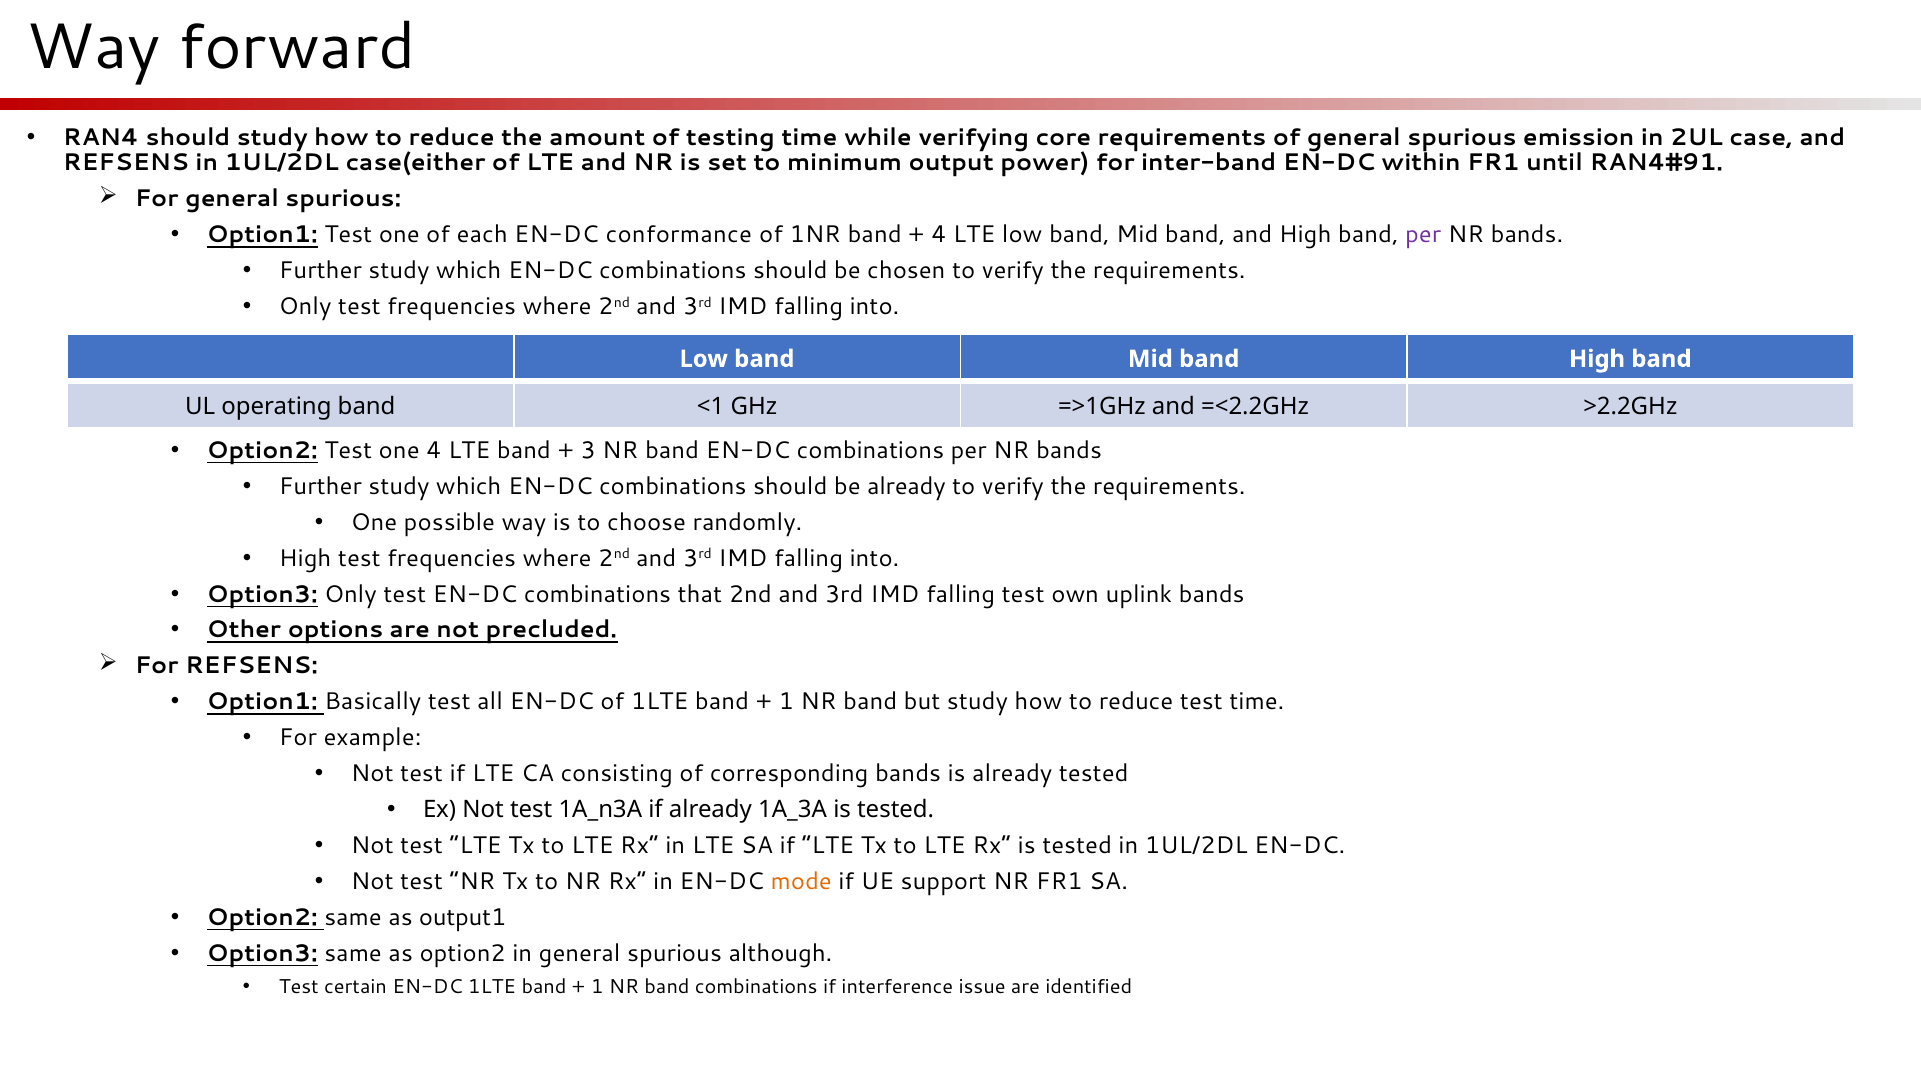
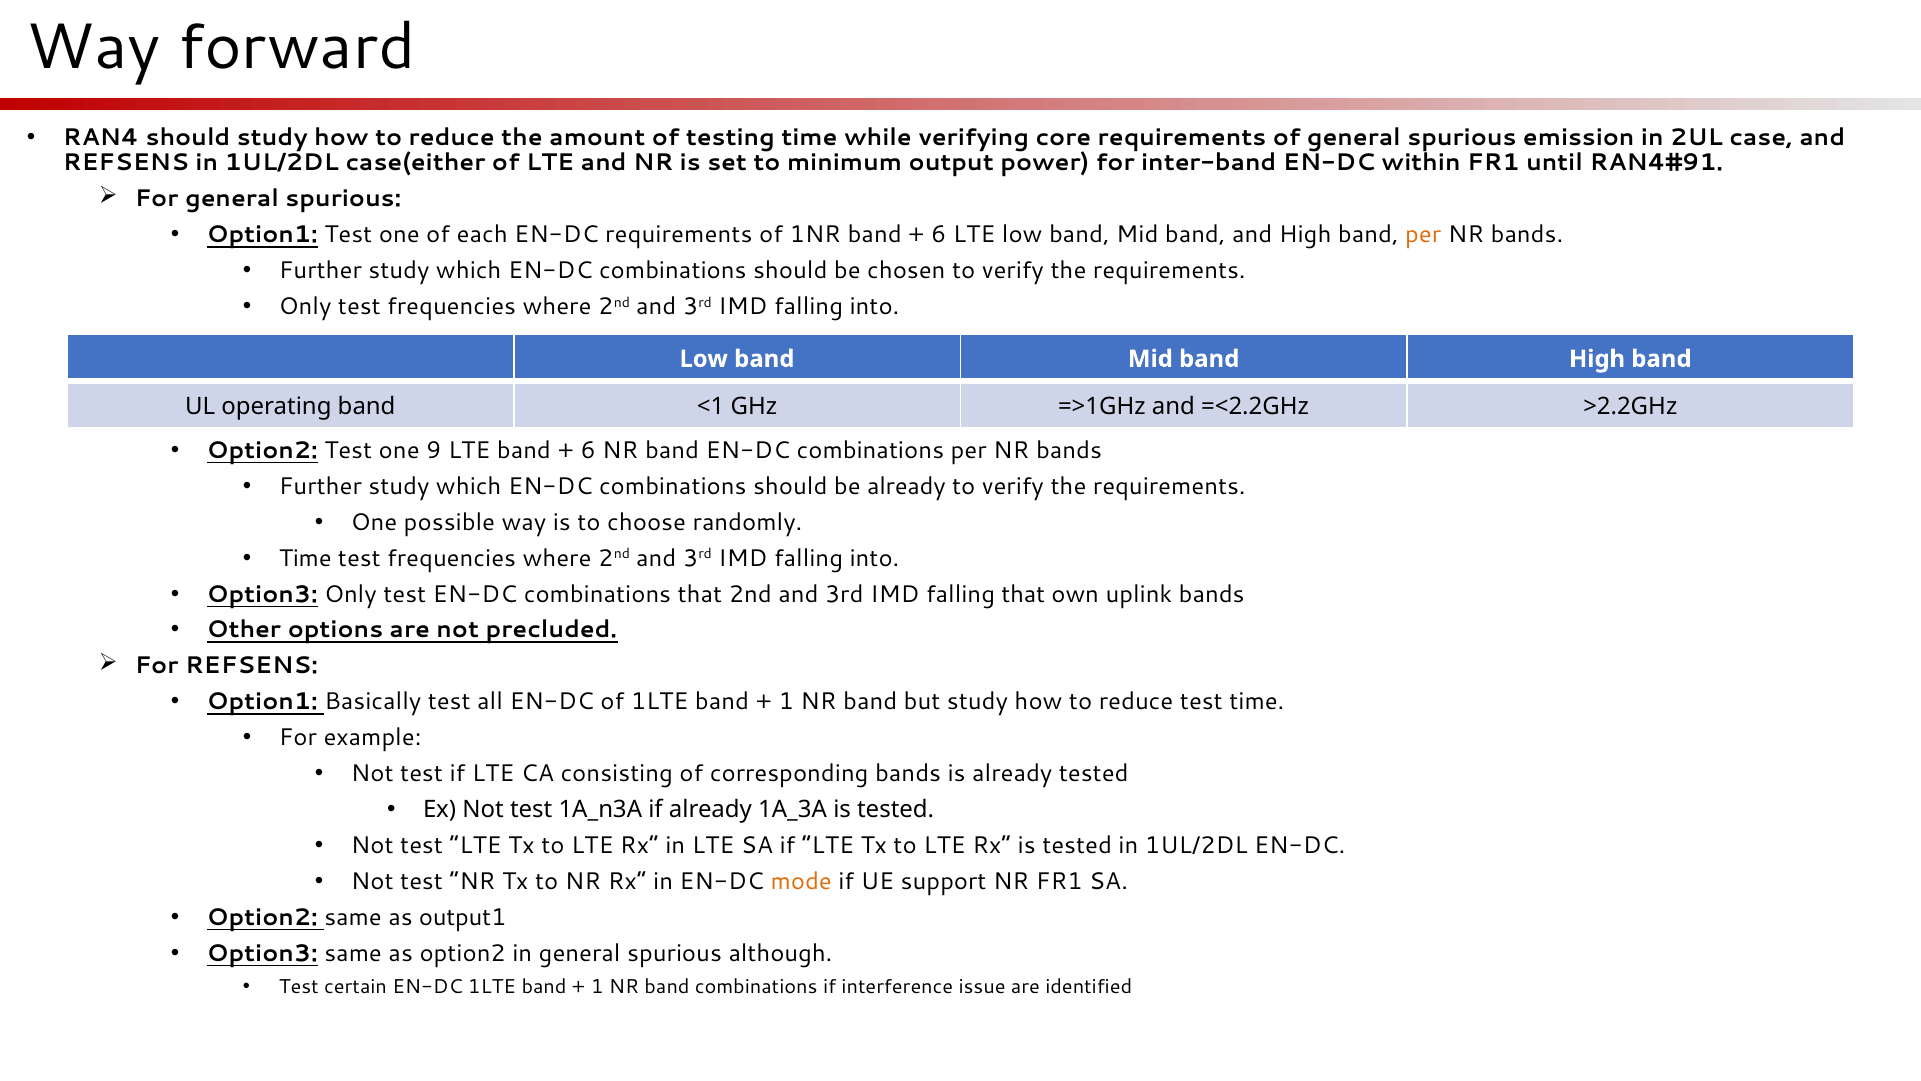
EN-DC conformance: conformance -> requirements (679, 235)
4: 4 -> 6 (939, 235)
per colour: purple -> orange (1423, 235)
one 4: 4 -> 9 (434, 450)
3: 3 -> 6 (588, 450)
High: High -> Time (305, 558)
falling test: test -> that (1023, 594)
